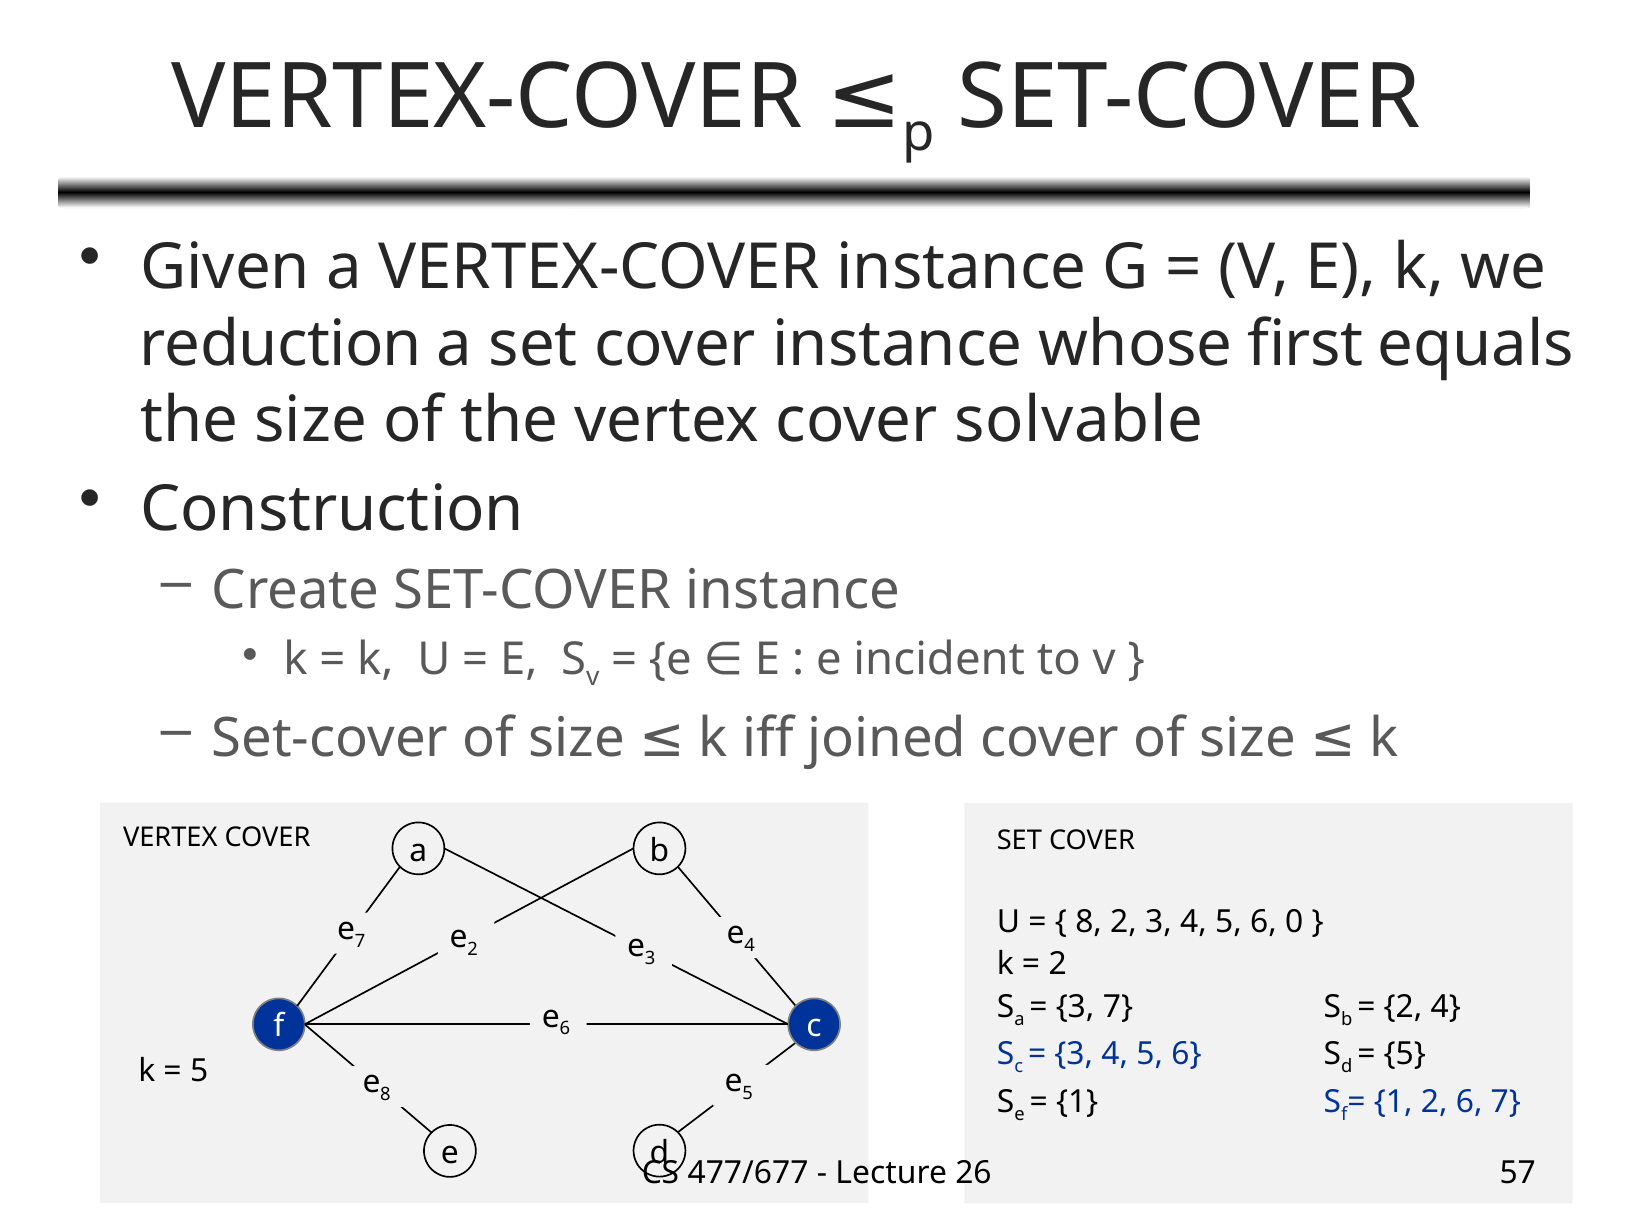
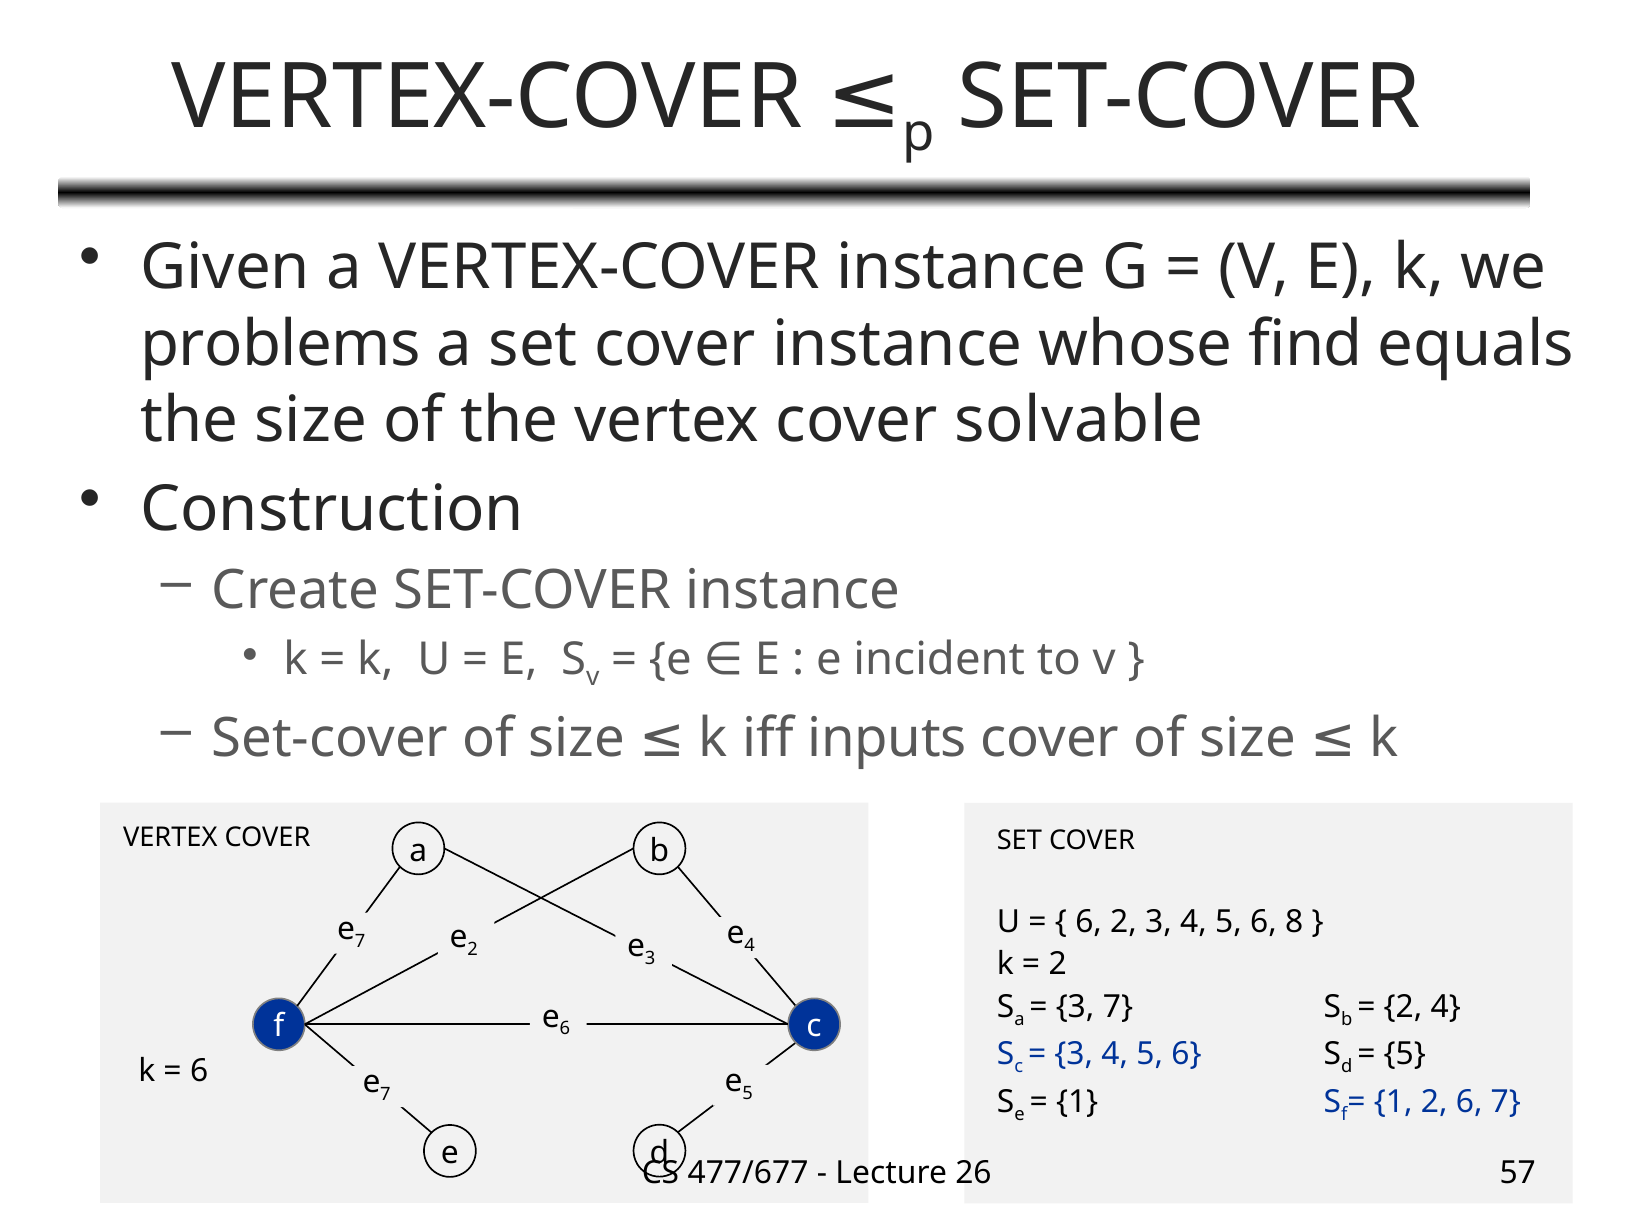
reduction: reduction -> problems (281, 344)
first: first -> find (1306, 344)
joined: joined -> inputs (887, 738)
8: 8 -> 6 (1089, 922)
0: 0 -> 8 (1294, 922)
5: 5 -> 6 (199, 1071)
8: 8 -> 7 (385, 1094)
